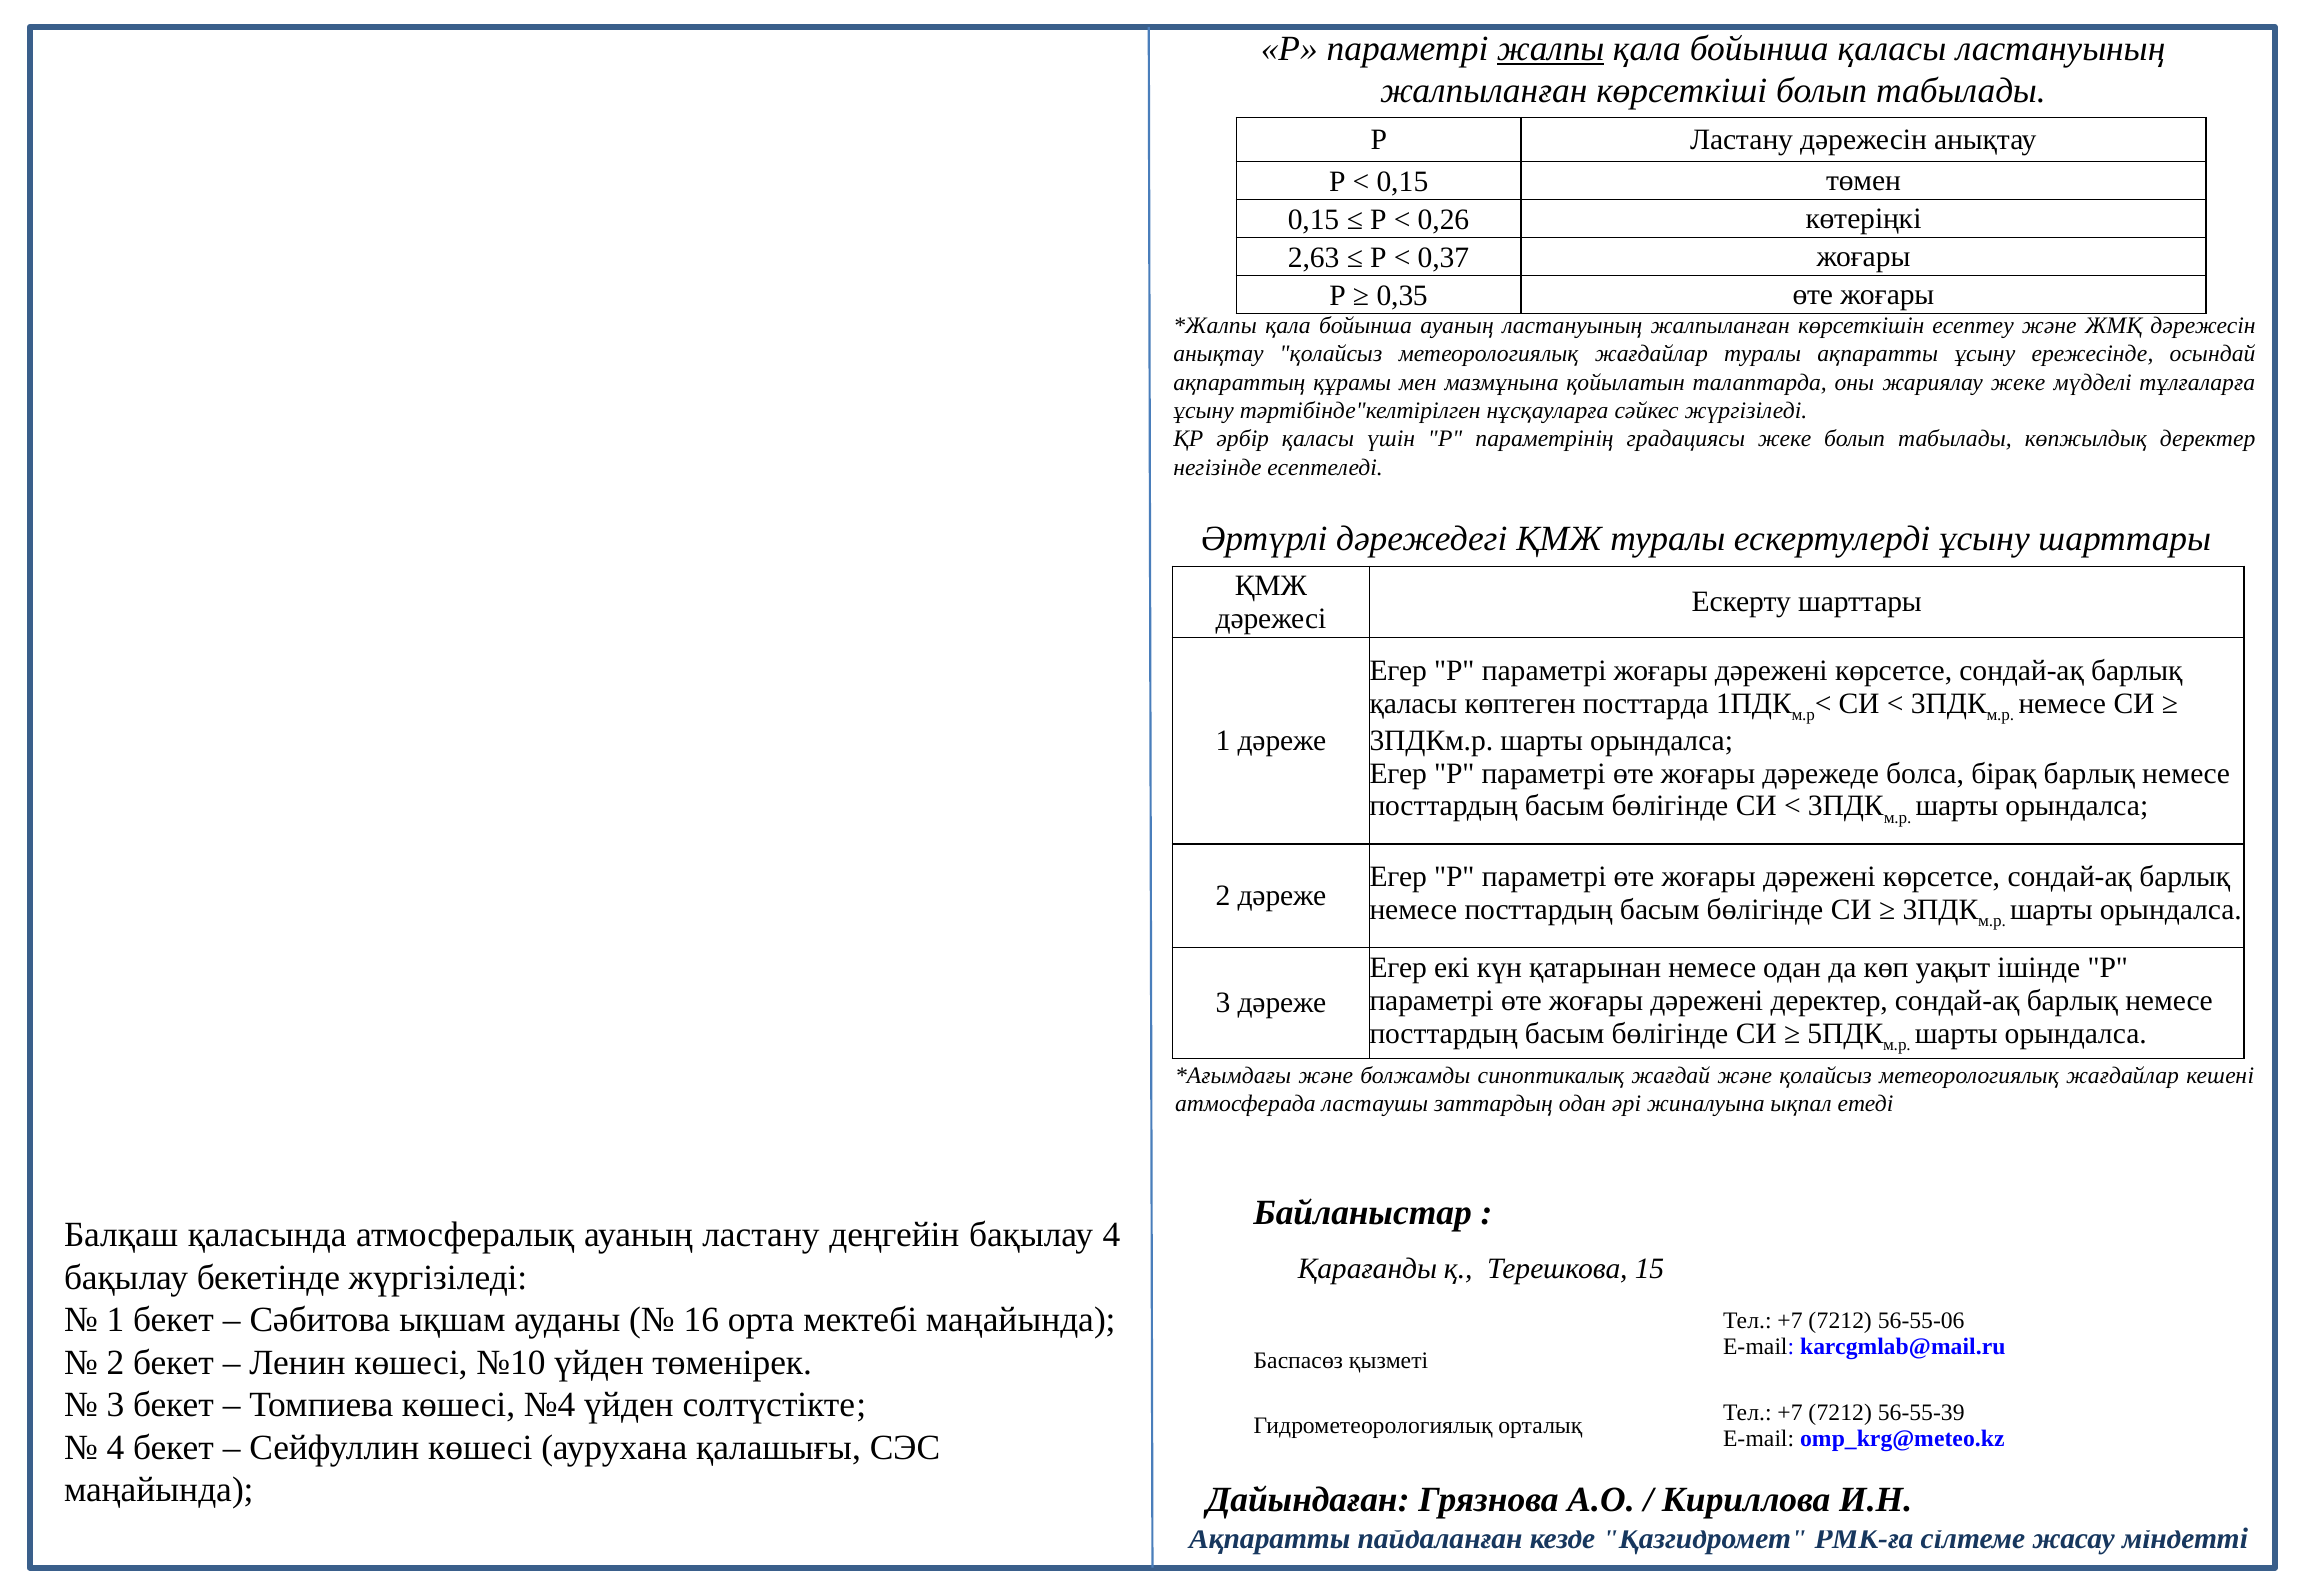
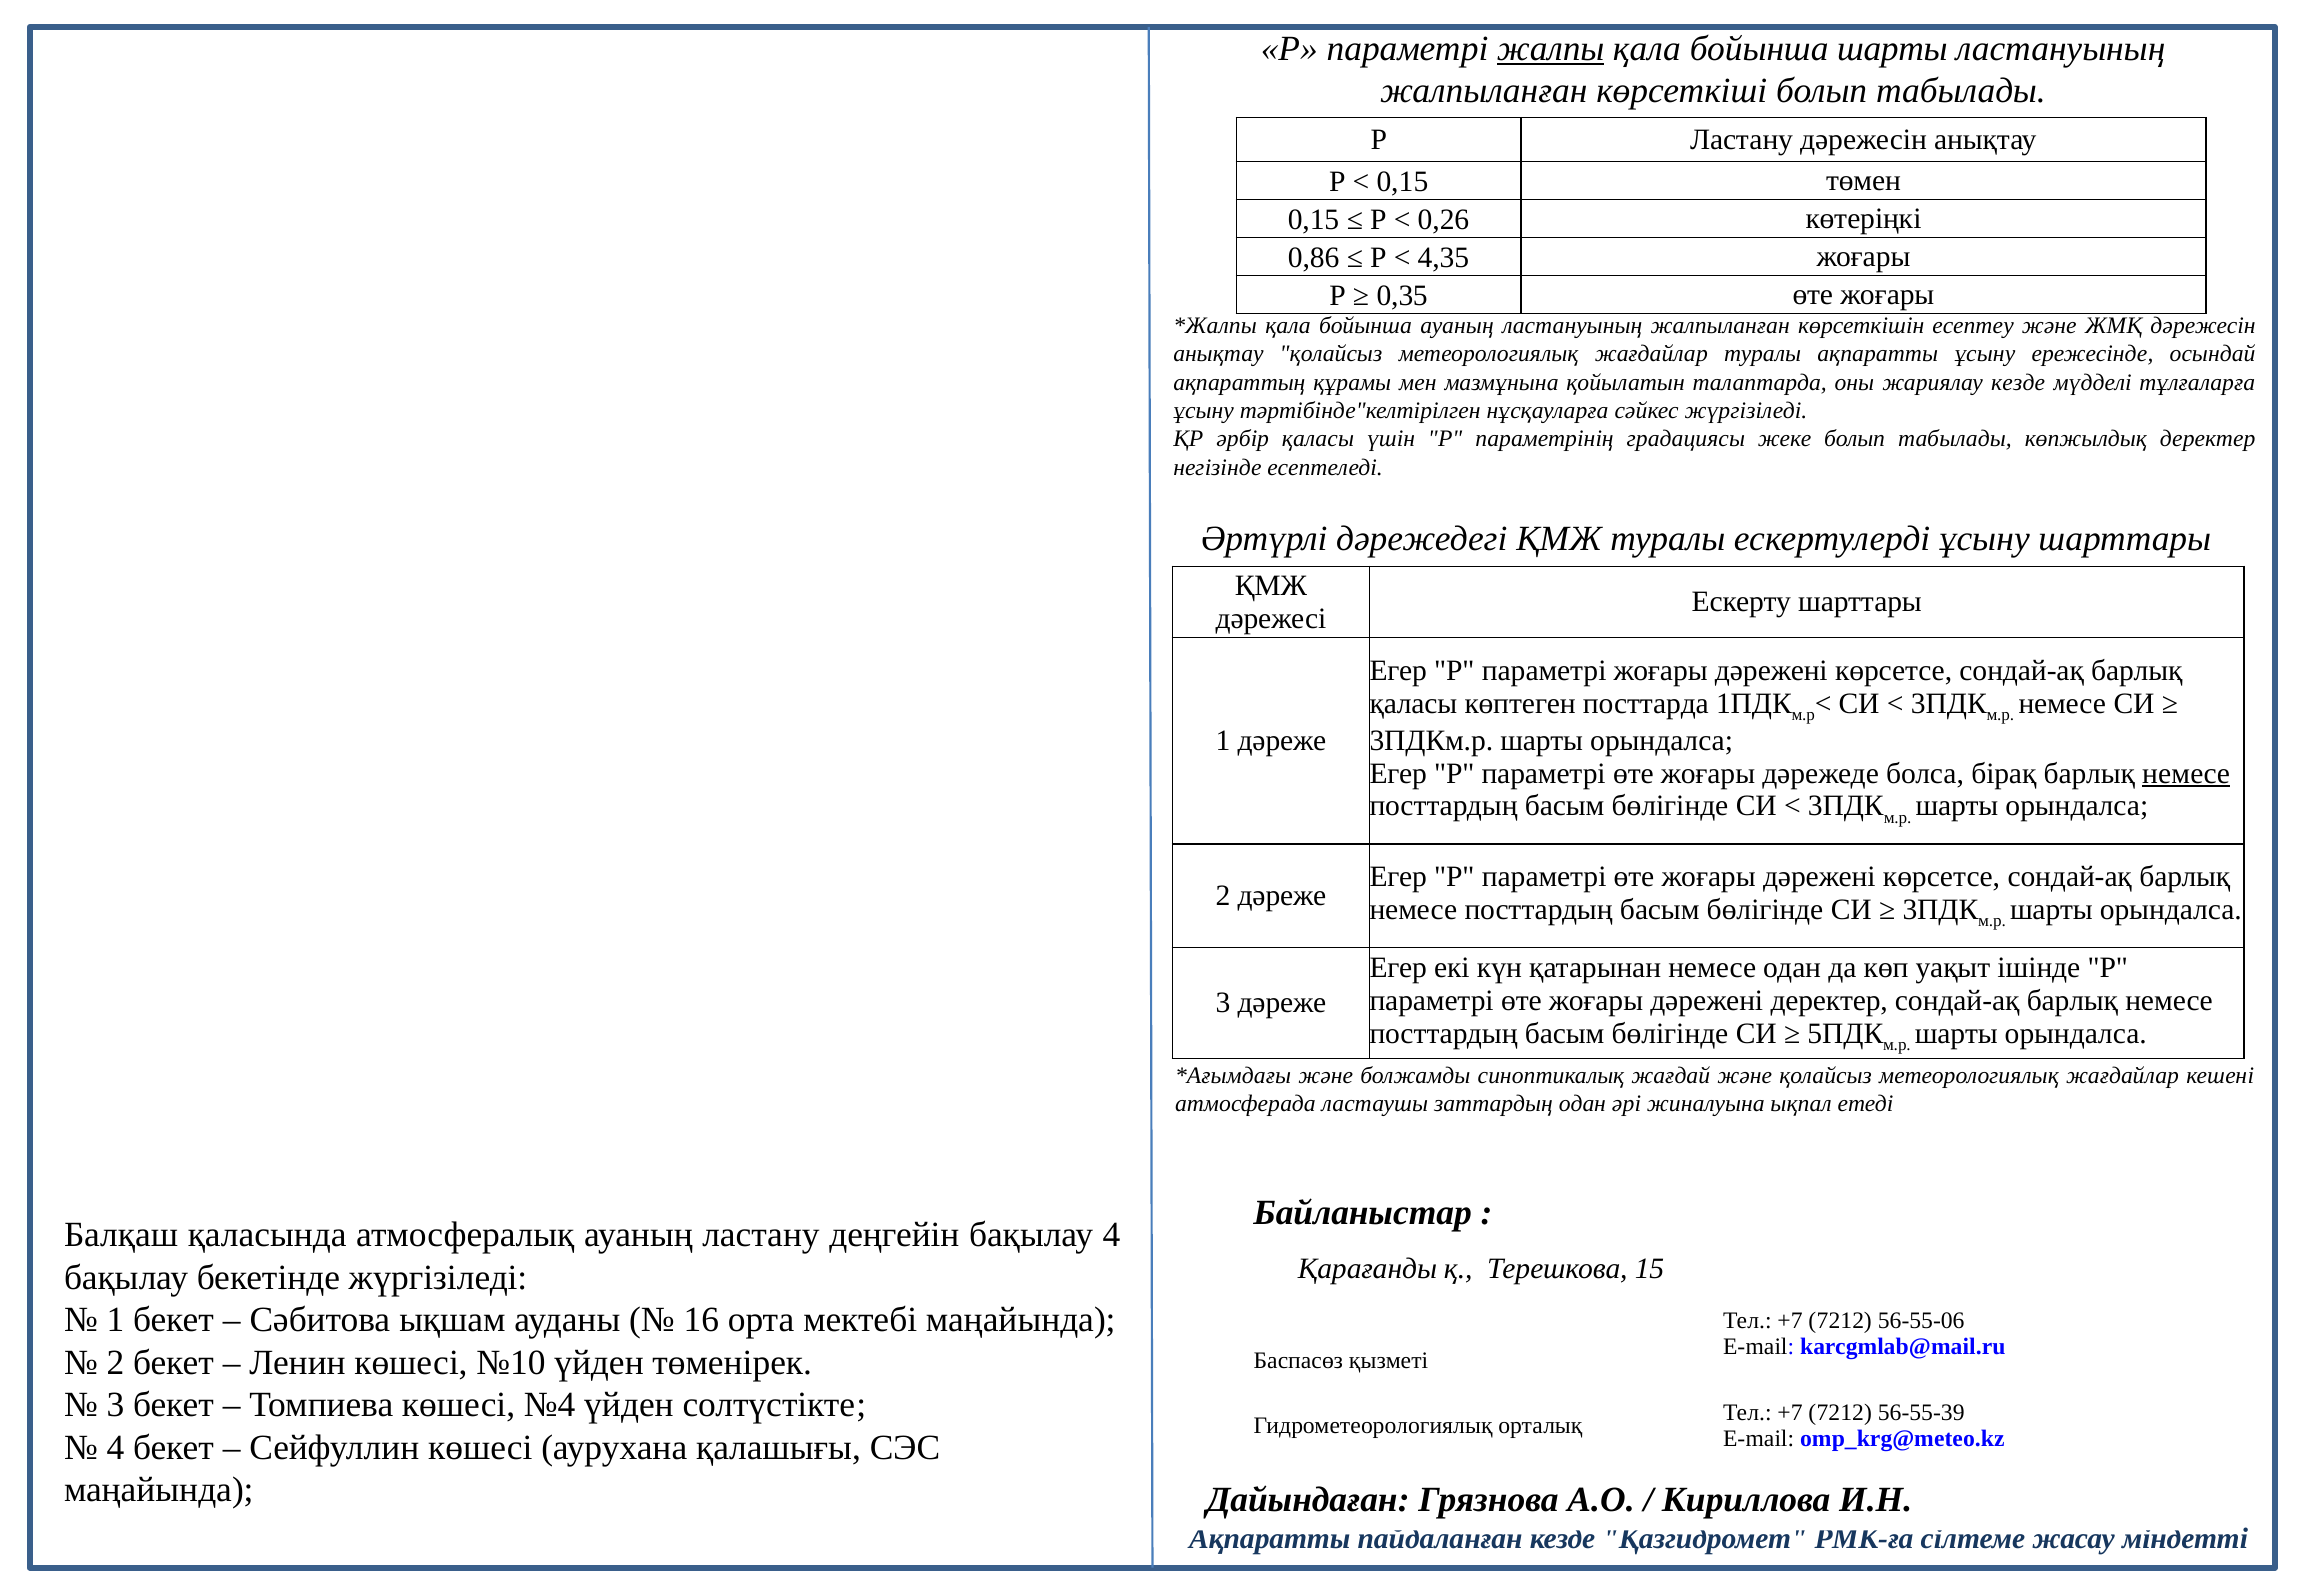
бойынша қаласы: қаласы -> шарты (1892, 49)
2,63: 2,63 -> 0,86 (1314, 258)
0,37: 0,37 -> 4,35 (1443, 258)
жариялау жеке: жеке -> кезде (2018, 383)
немесе underline: none -> present (2186, 774)
